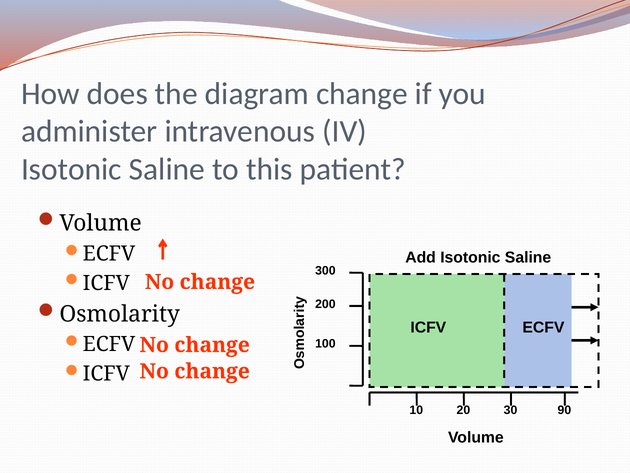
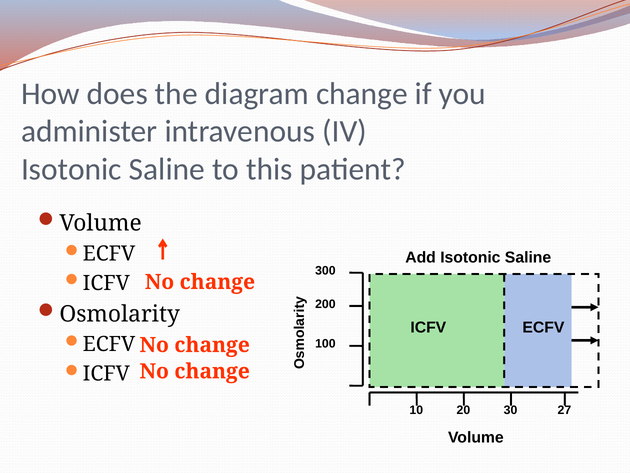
90: 90 -> 27 (564, 410)
